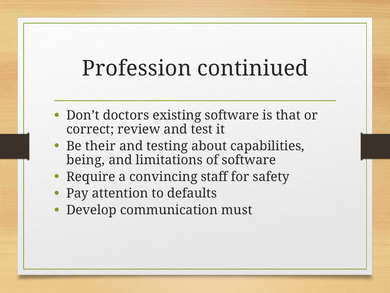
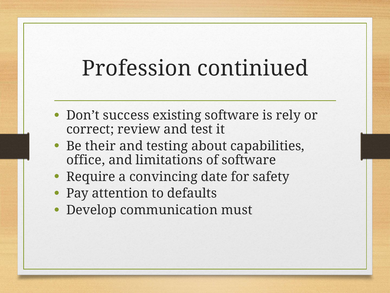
doctors: doctors -> success (126, 115)
that: that -> rely (288, 115)
being: being -> office (86, 160)
staff: staff -> date (214, 176)
